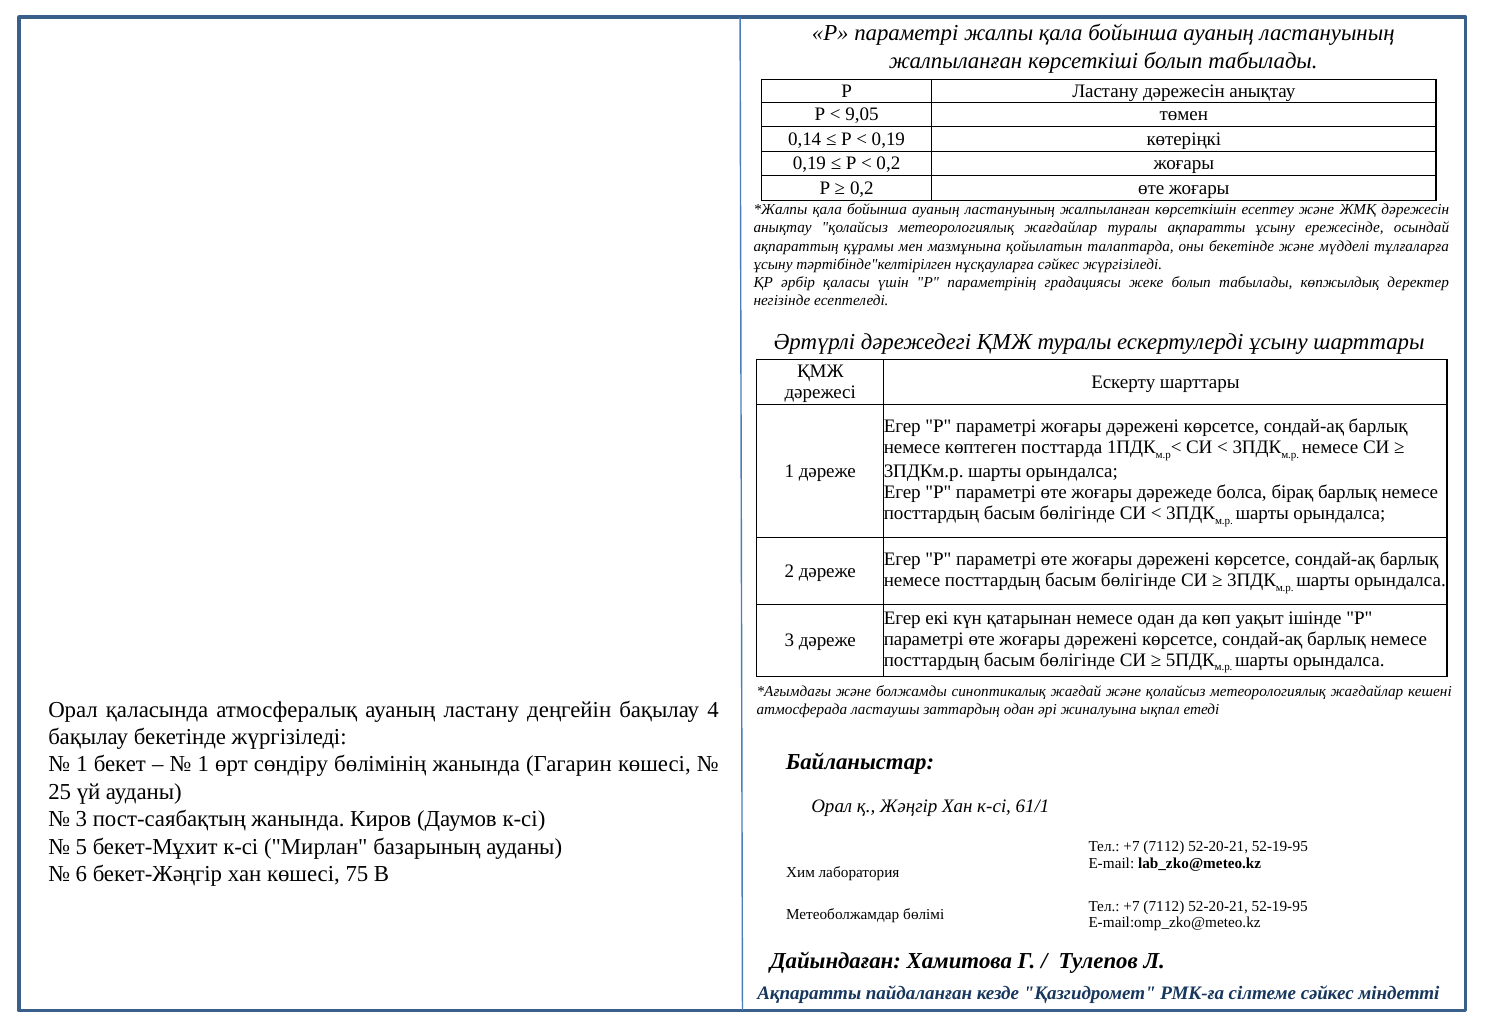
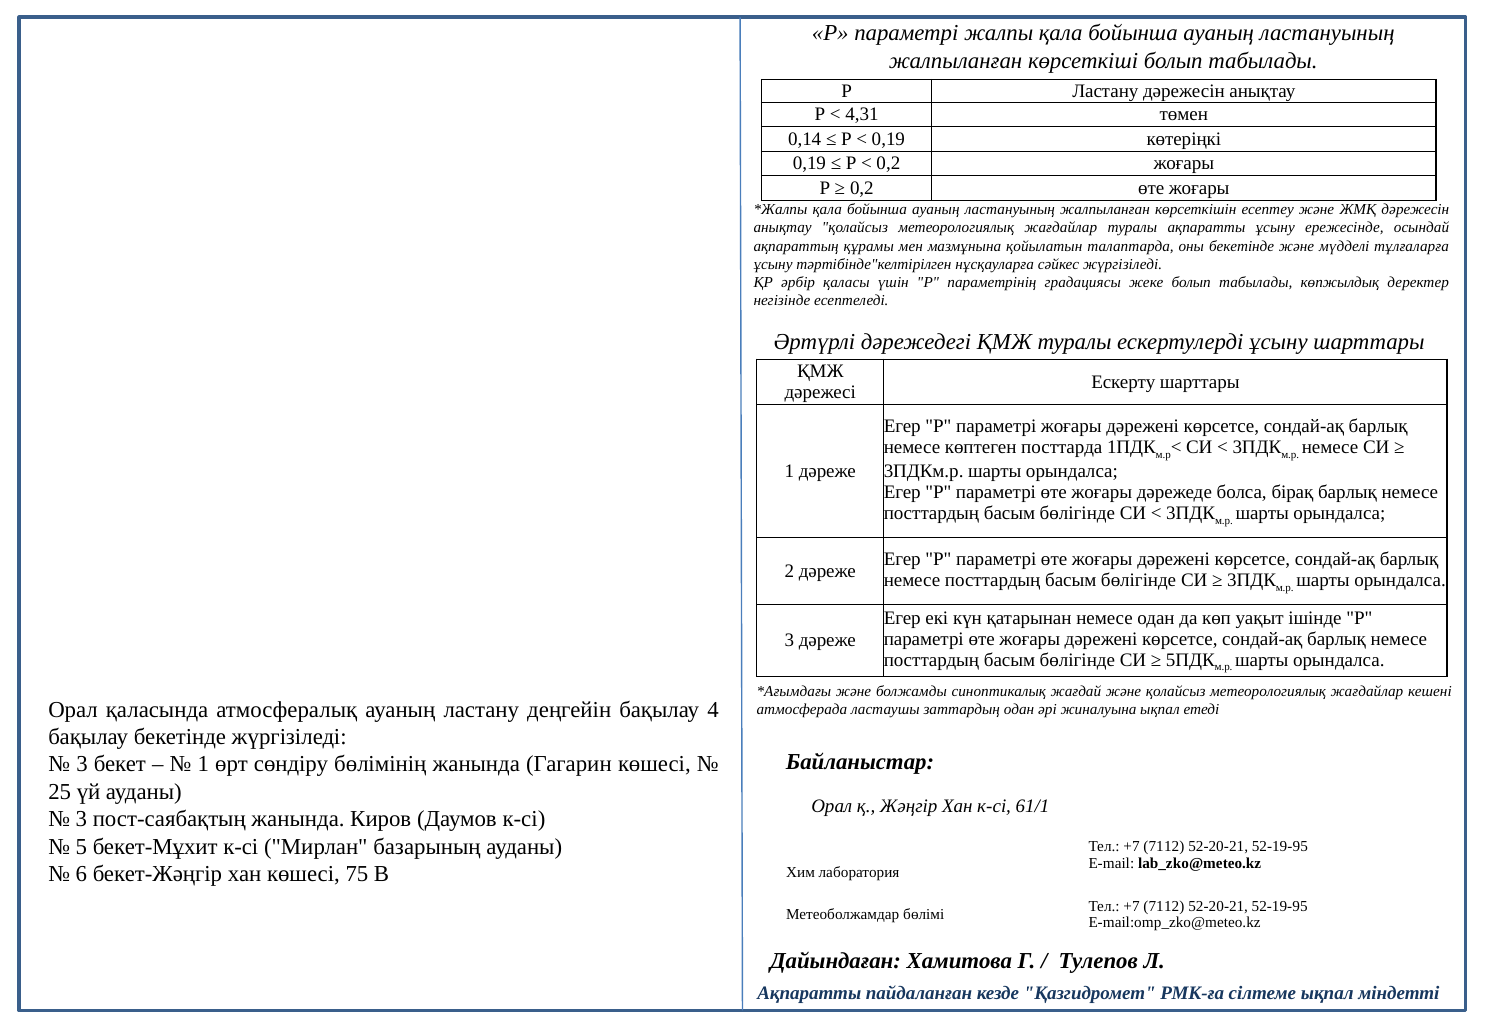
9,05: 9,05 -> 4,31 (862, 114)
1: 1 -> 3 (82, 765)
сілтеме сәйкес: сәйкес -> ықпал (1327, 993)
